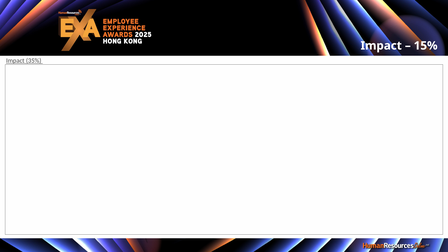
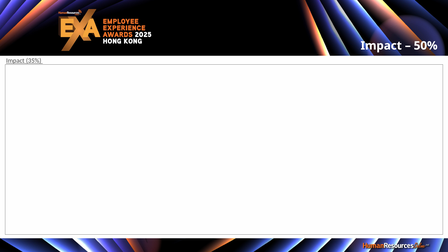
15%: 15% -> 50% (426, 46)
